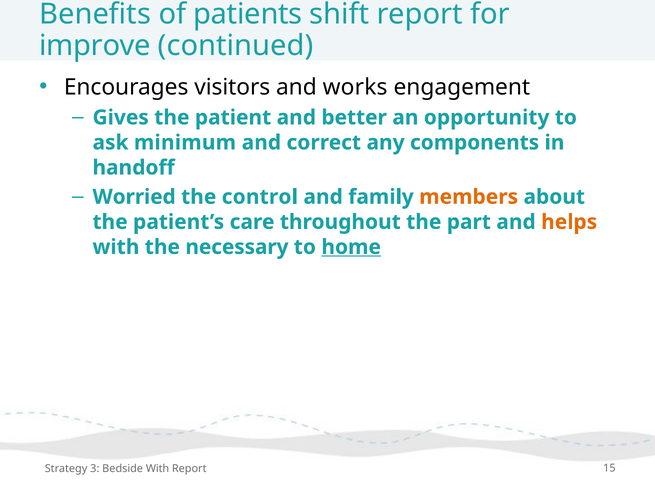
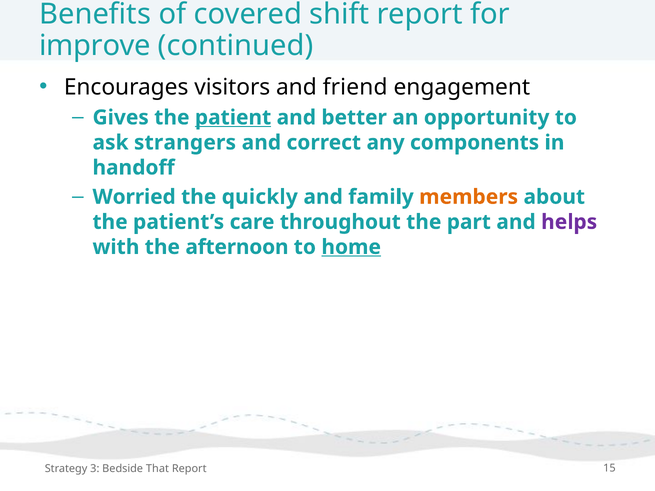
patients: patients -> covered (248, 14)
works: works -> friend (355, 87)
patient underline: none -> present (233, 118)
minimum: minimum -> strangers (185, 143)
control: control -> quickly (260, 197)
helps colour: orange -> purple (569, 222)
necessary: necessary -> afternoon (237, 247)
Bedside With: With -> That (157, 469)
